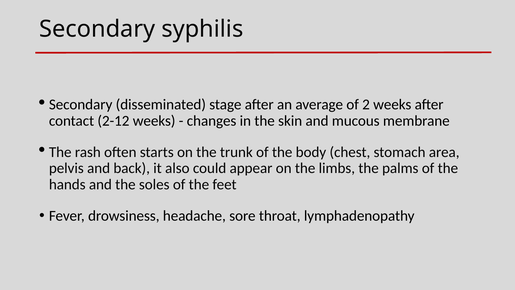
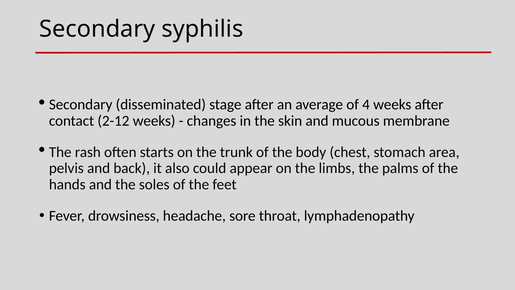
2: 2 -> 4 (366, 105)
